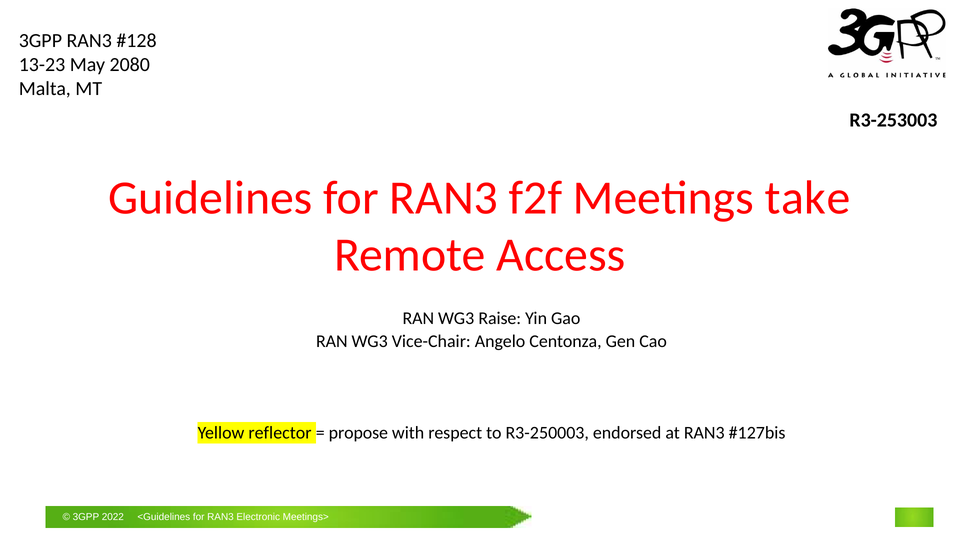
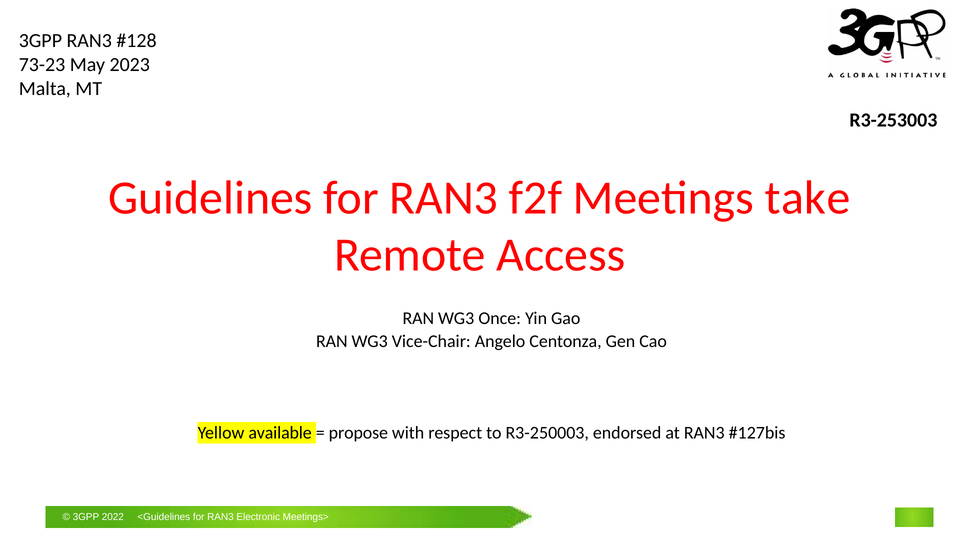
13-23: 13-23 -> 73-23 (42, 65)
2080: 2080 -> 2023 (130, 65)
Raise: Raise -> Once (500, 318)
reflector: reflector -> available (280, 433)
